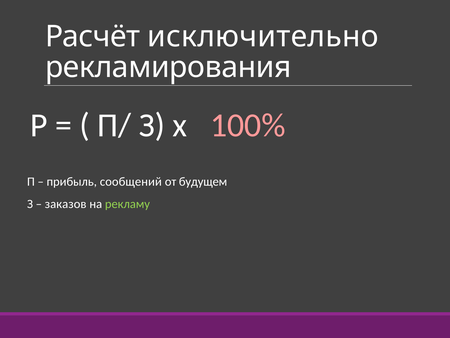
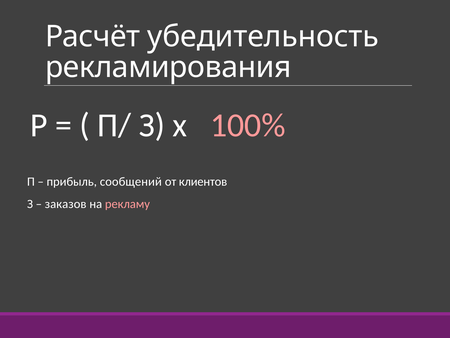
исключительно: исключительно -> убедительность (263, 37)
будущем: будущем -> клиентов (203, 181)
рекламу colour: light green -> pink (127, 204)
